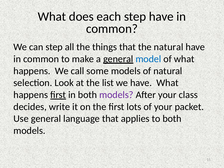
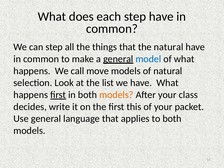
some: some -> move (98, 71)
models colour: purple -> orange (116, 95)
lots: lots -> this (134, 107)
